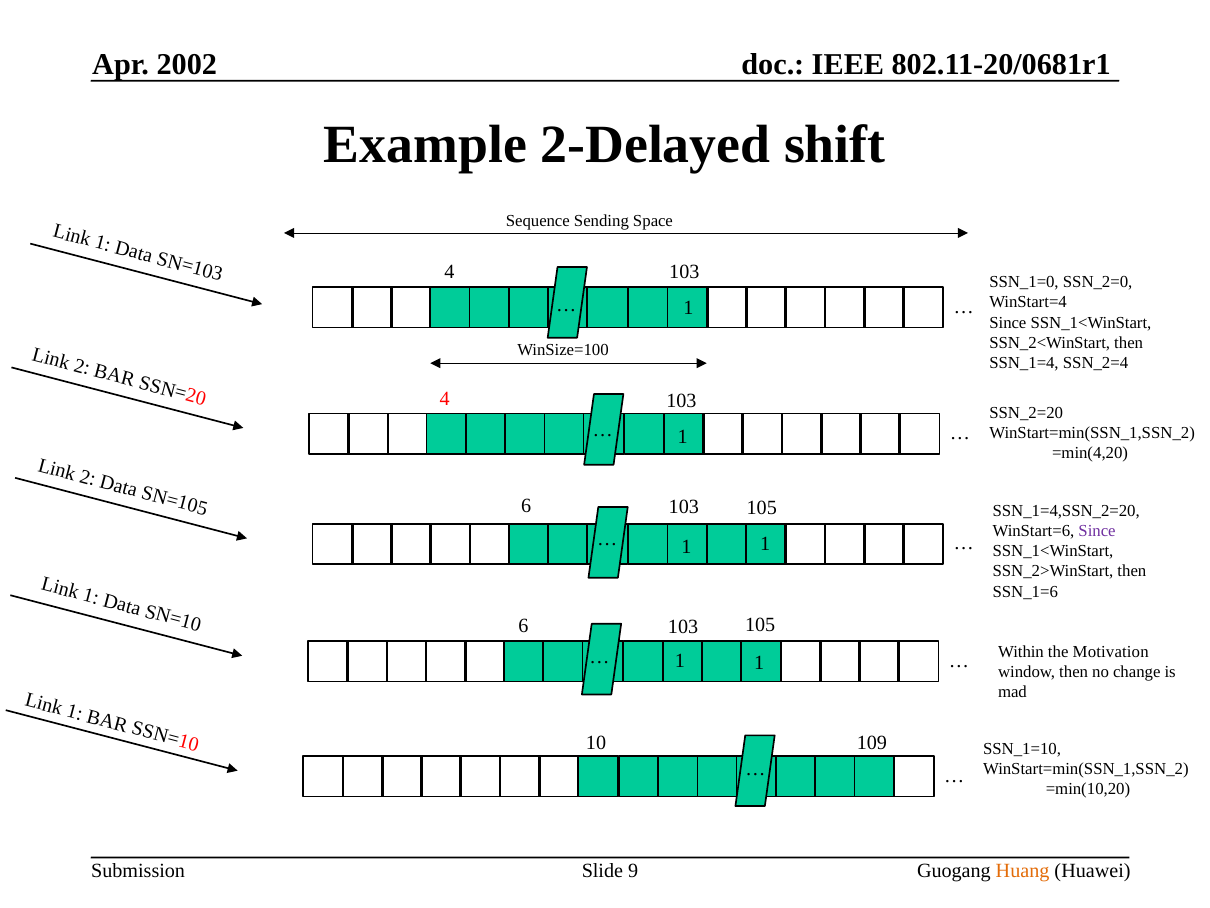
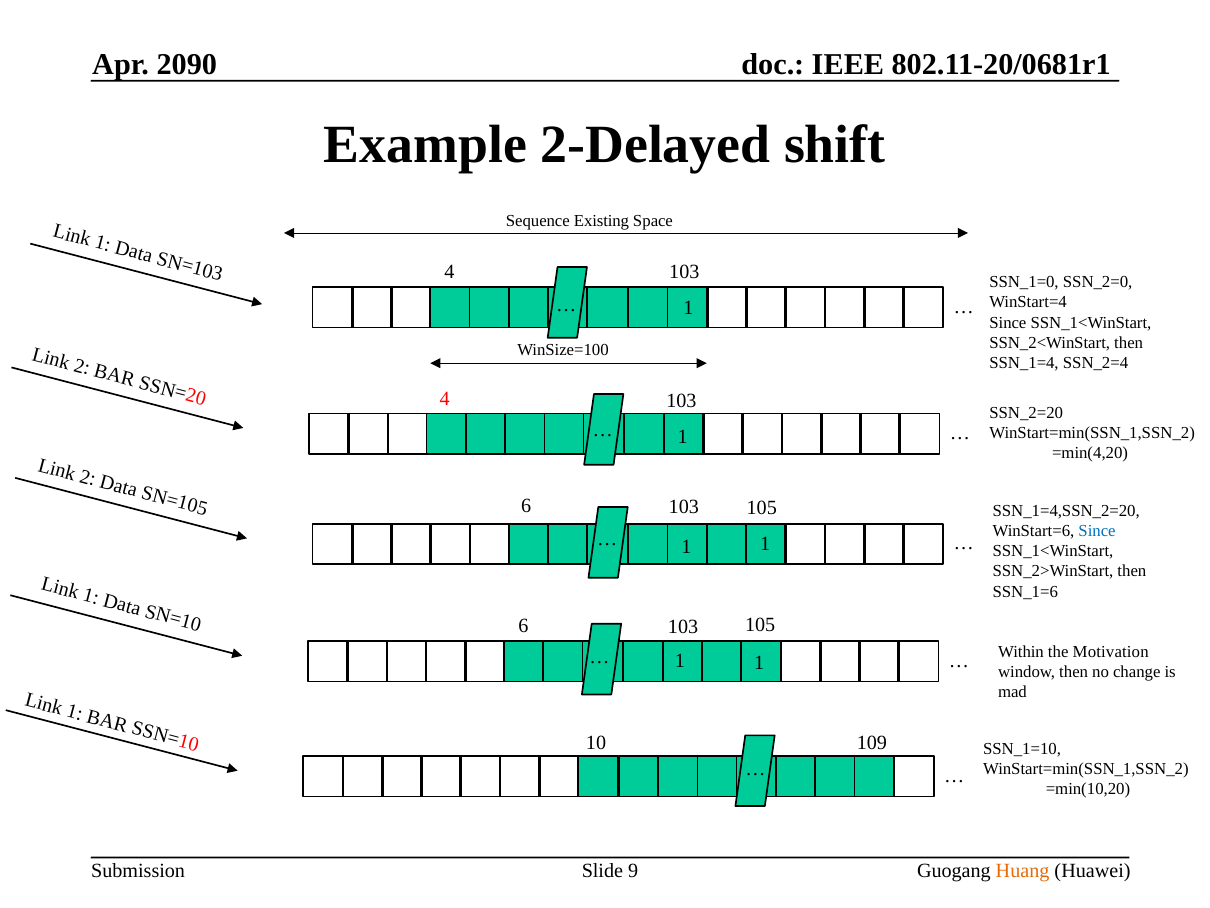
2002: 2002 -> 2090 (187, 65)
Sending: Sending -> Existing (601, 221)
Since colour: purple -> blue (1097, 531)
